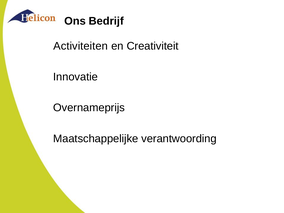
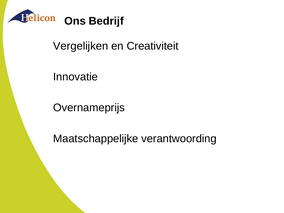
Activiteiten: Activiteiten -> Vergelijken (81, 46)
